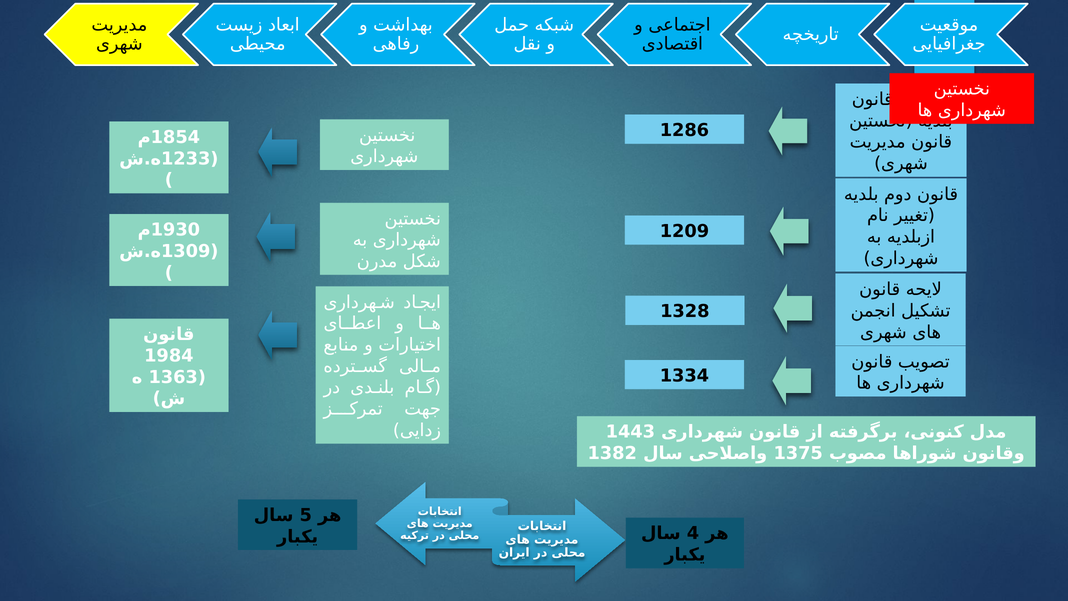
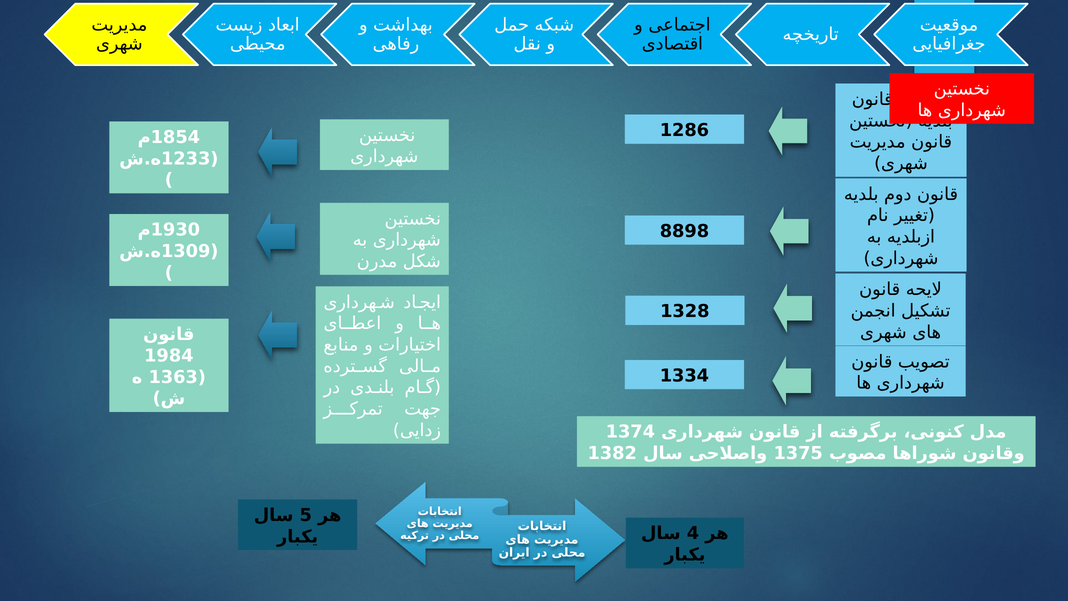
1209: 1209 -> 8898 (684, 231)
1443: 1443 -> 1374 (630, 432)
